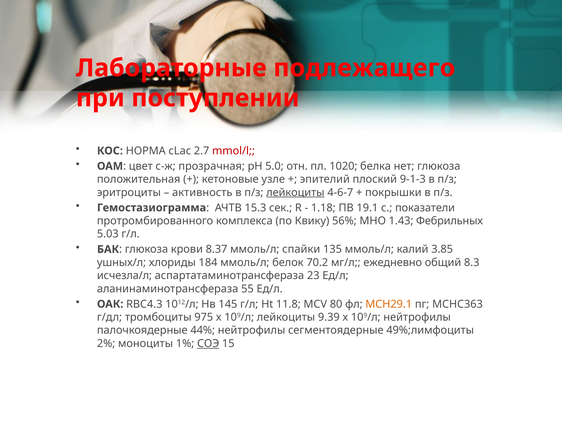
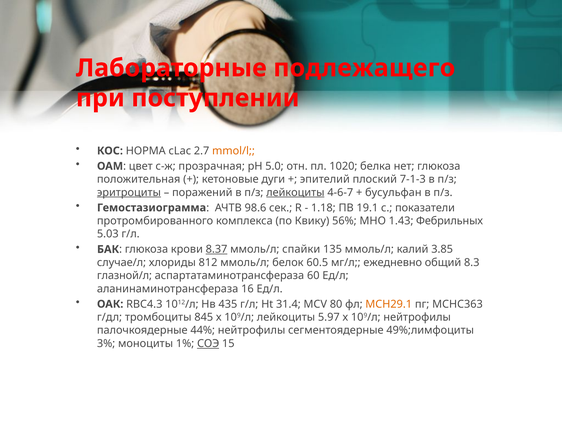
mmol/l colour: red -> orange (234, 151)
узле: узле -> дуги (273, 179)
9-1-3: 9-1-3 -> 7-1-3 (413, 179)
эритроциты underline: none -> present (129, 192)
активность: активность -> поражений (202, 192)
покрышки: покрышки -> бусульфан (393, 192)
15.3: 15.3 -> 98.6 (255, 207)
8.37 underline: none -> present (217, 249)
ушных/л: ушных/л -> случае/л (122, 262)
184: 184 -> 812 (208, 262)
70.2: 70.2 -> 60.5 (317, 262)
исчезла/л: исчезла/л -> глазной/л (124, 275)
23: 23 -> 60 (313, 275)
55: 55 -> 16 (247, 288)
145: 145 -> 435 (228, 304)
11.8: 11.8 -> 31.4 (288, 304)
975: 975 -> 845 (204, 317)
9.39: 9.39 -> 5.97 (329, 317)
2%: 2% -> 3% (106, 343)
